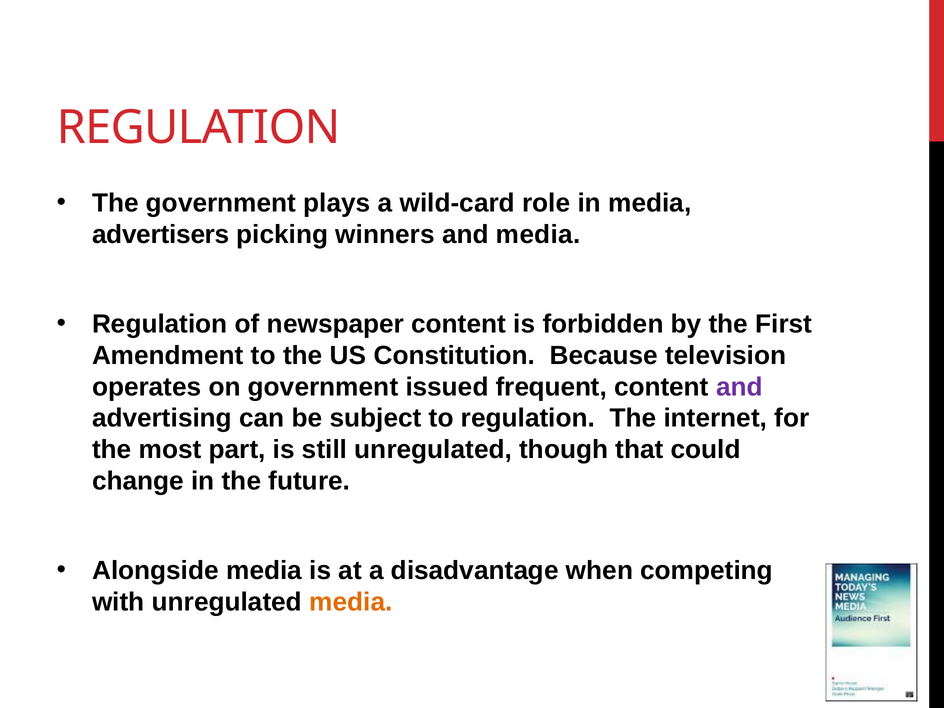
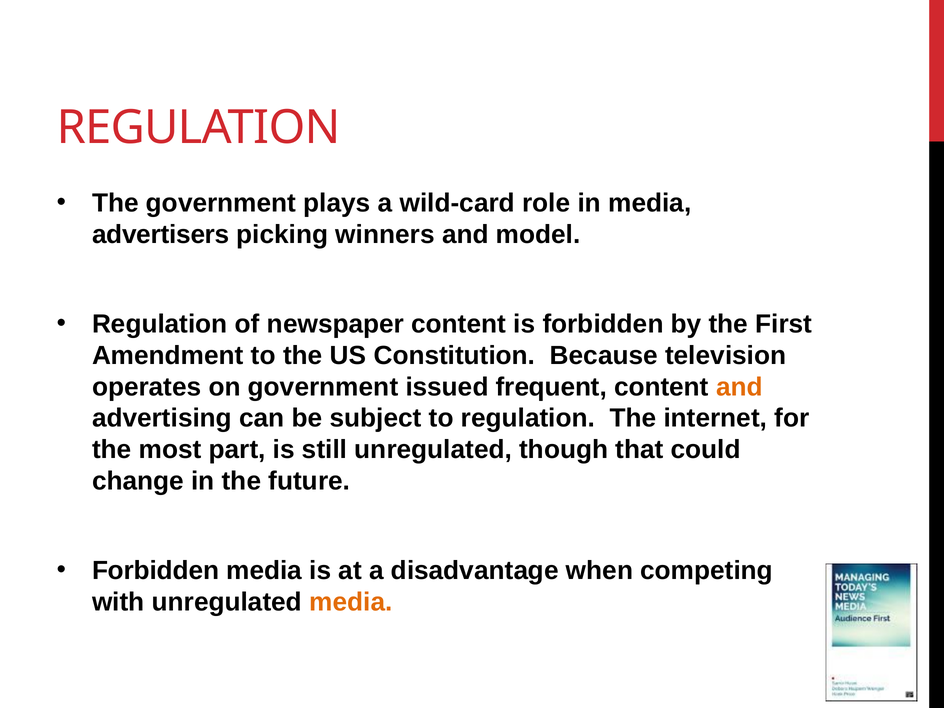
and media: media -> model (538, 235)
and colour: purple -> orange (739, 387)
Alongside: Alongside -> Forbidden (156, 570)
